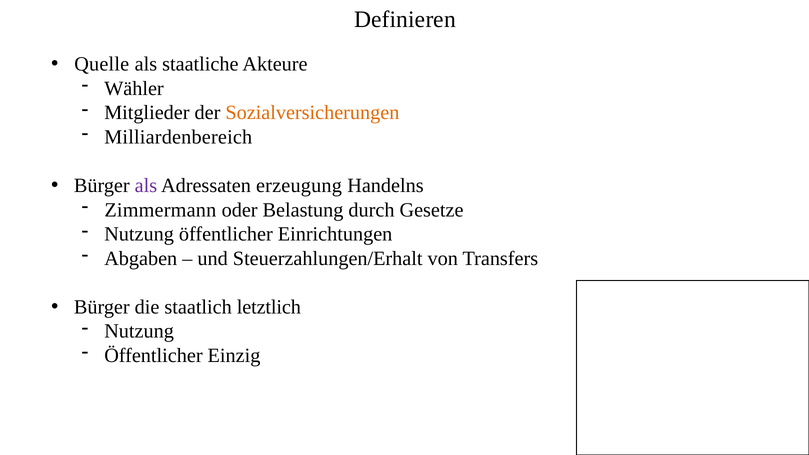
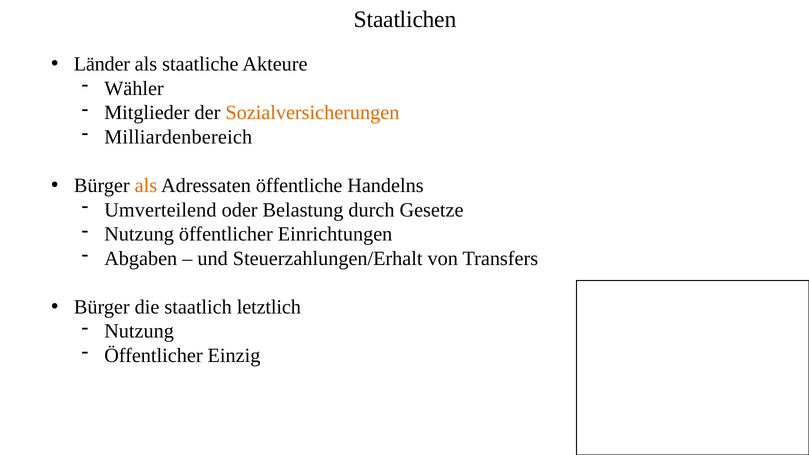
Definieren: Definieren -> Staatlichen (405, 19)
Quelle: Quelle -> Länder (102, 64)
als colour: purple -> orange (146, 186)
erzeugung: erzeugung -> öffentliche (299, 186)
Zimmermann: Zimmermann -> Umverteilend (160, 210)
